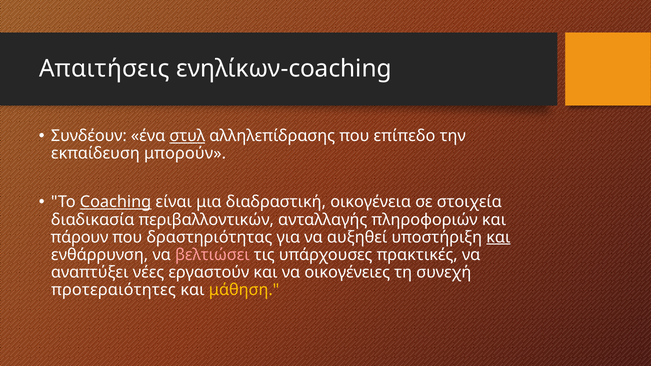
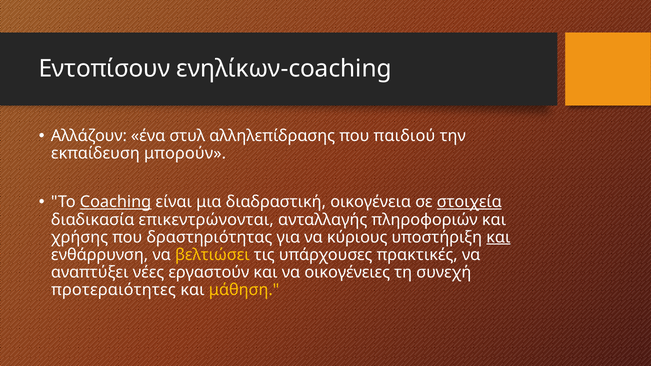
Απαιτήσεις: Απαιτήσεις -> Εντοπίσουν (104, 69)
Συνδέουν: Συνδέουν -> Αλλάζουν (89, 136)
στυλ underline: present -> none (187, 136)
επίπεδο: επίπεδο -> παιδιού (404, 136)
στοιχεία underline: none -> present (469, 202)
περιβαλλοντικών: περιβαλλοντικών -> επικεντρώνονται (206, 220)
πάρουν: πάρουν -> χρήσης (80, 237)
αυξηθεί: αυξηθεί -> κύριους (357, 237)
βελτιώσει colour: pink -> yellow (212, 255)
